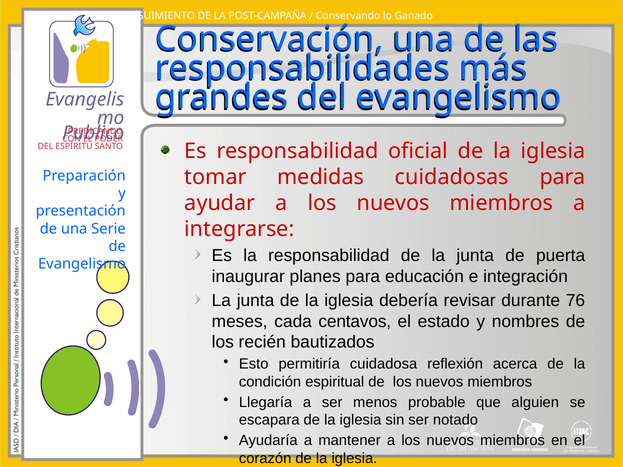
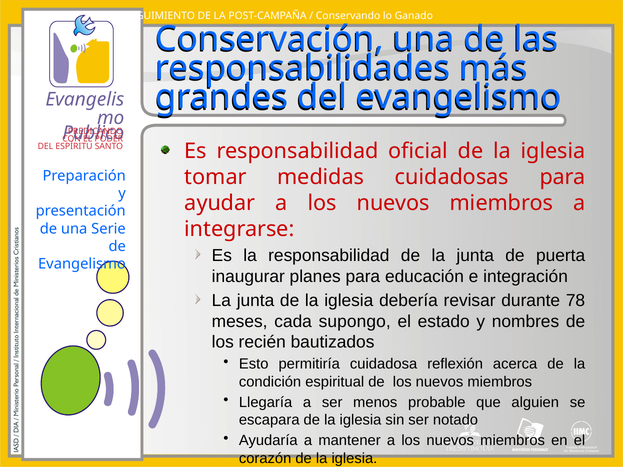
76: 76 -> 78 (575, 301)
centavos: centavos -> supongo (355, 322)
